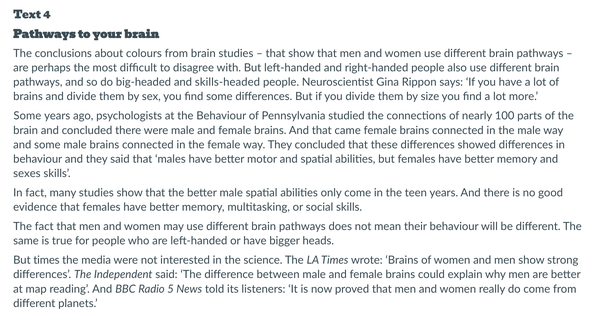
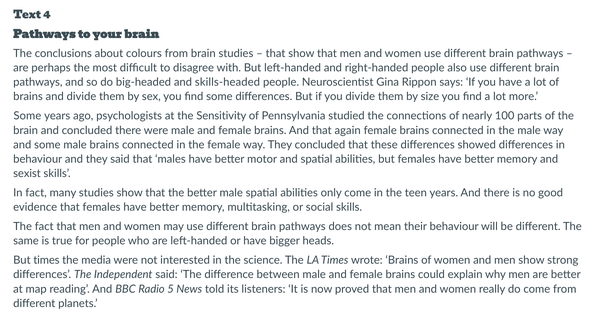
the Behaviour: Behaviour -> Sensitivity (221, 116)
came: came -> again (348, 130)
sexes: sexes -> sexist (27, 174)
